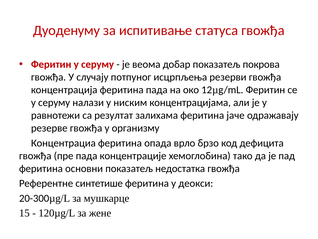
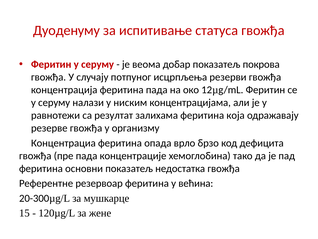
јаче: јаче -> која (236, 115)
синтетише: синтетише -> резервоар (99, 183)
деокси: деокси -> већина (196, 183)
